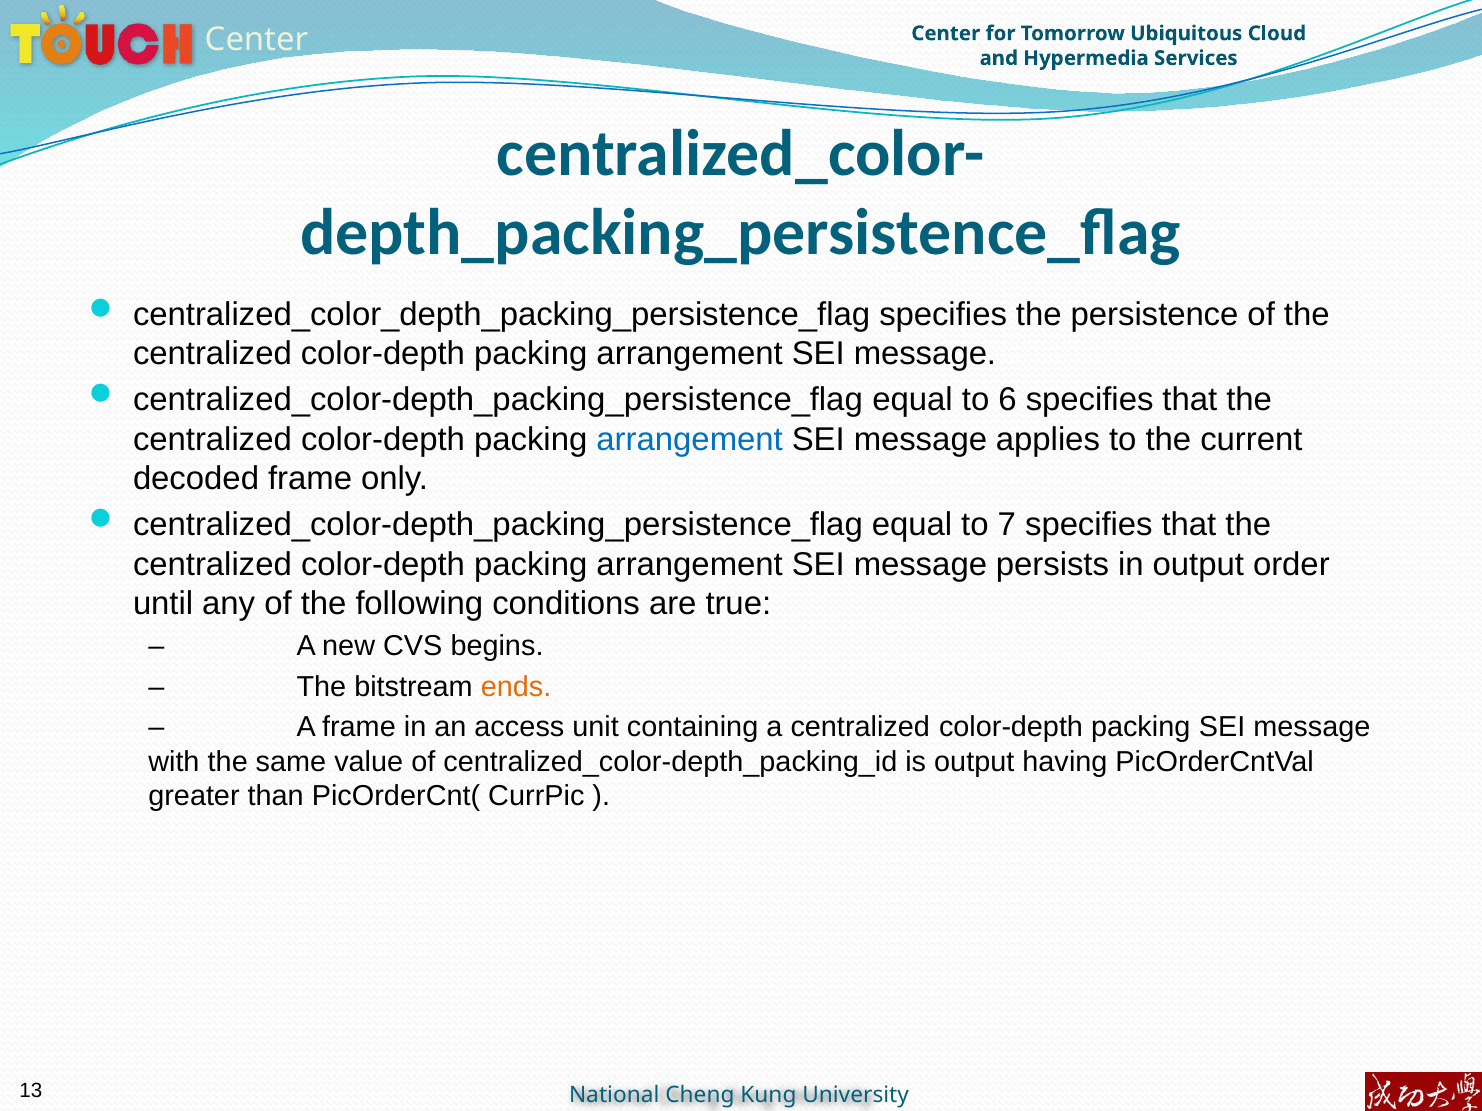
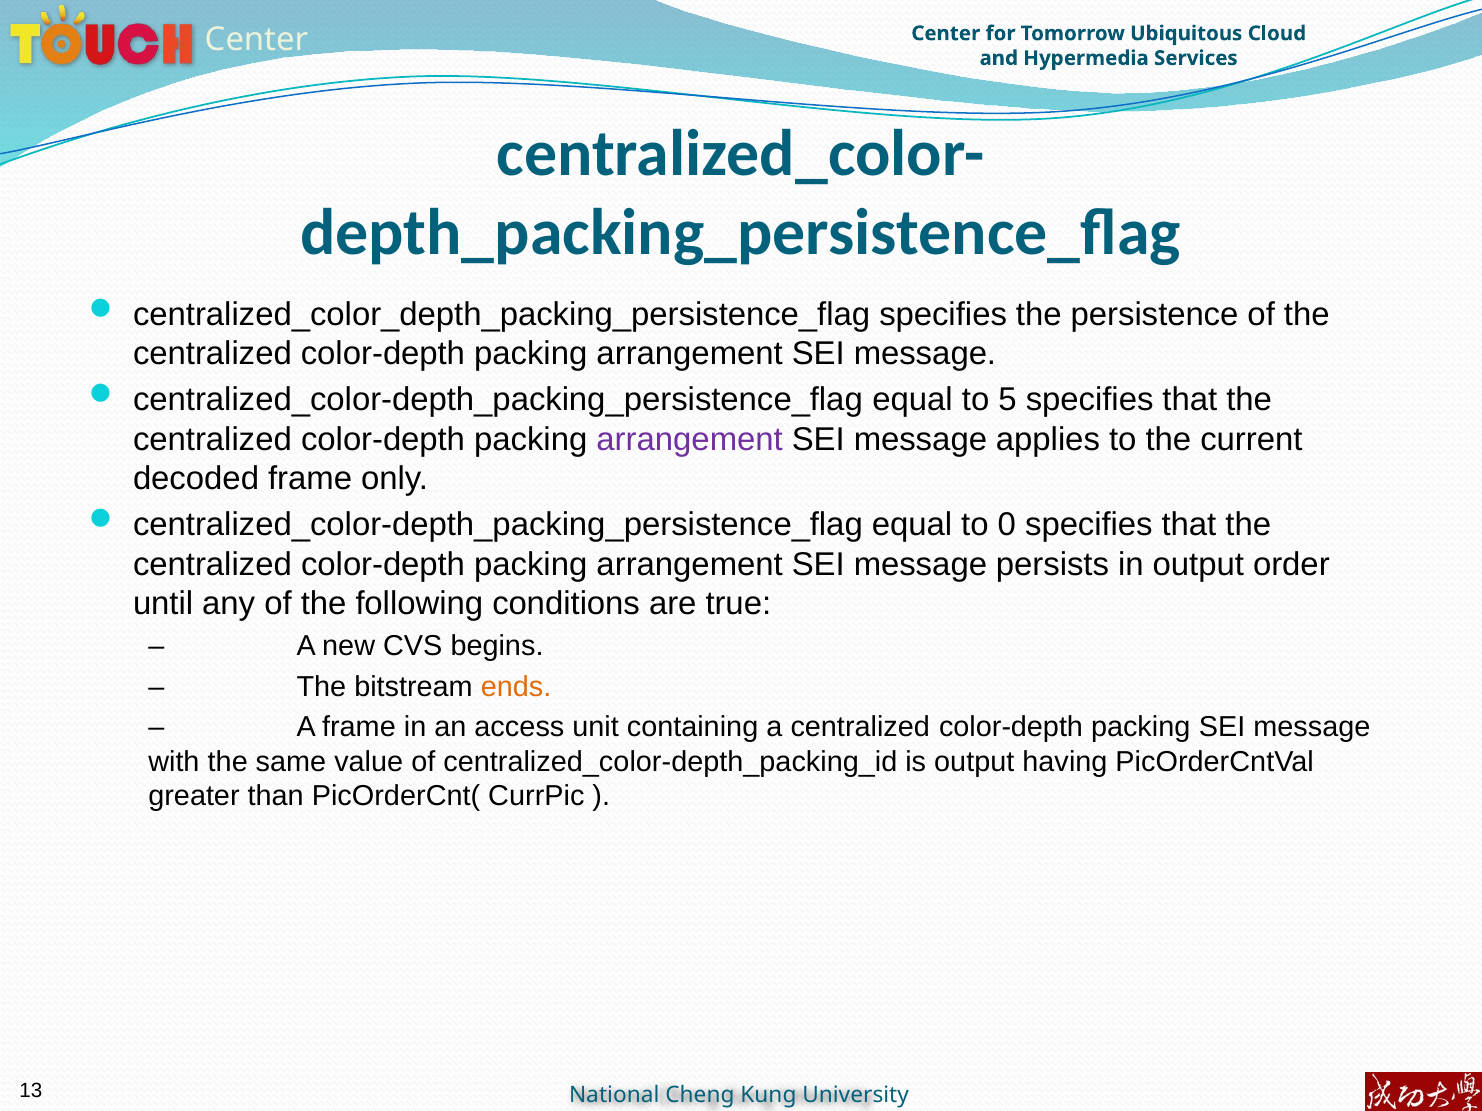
6: 6 -> 5 (1008, 400)
arrangement colour: blue -> purple (690, 439)
7: 7 -> 0 (1007, 525)
